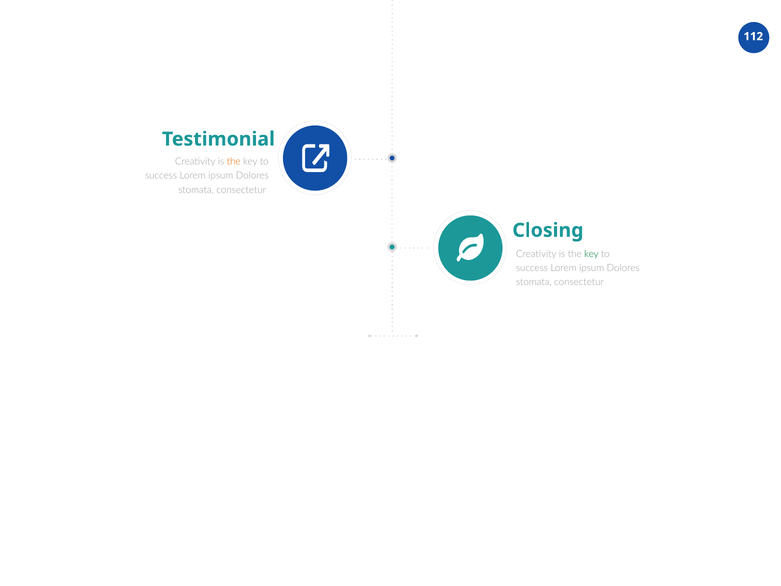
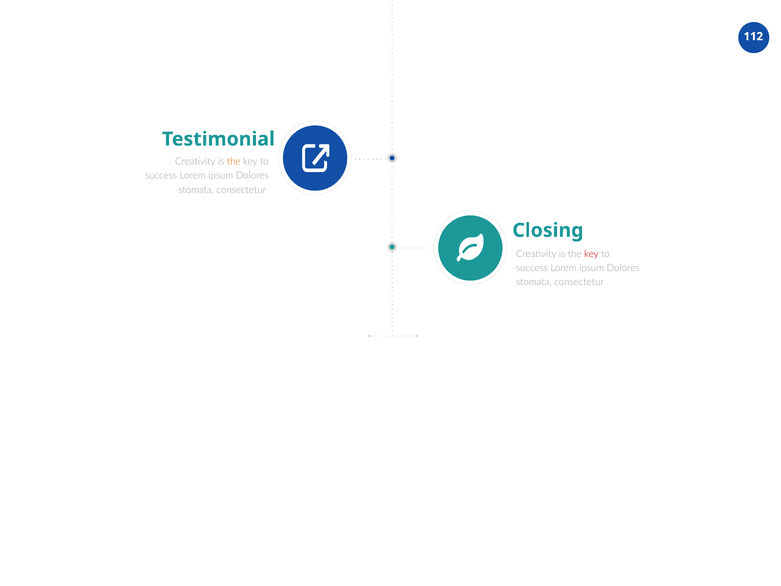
key colour: green -> red (591, 254)
